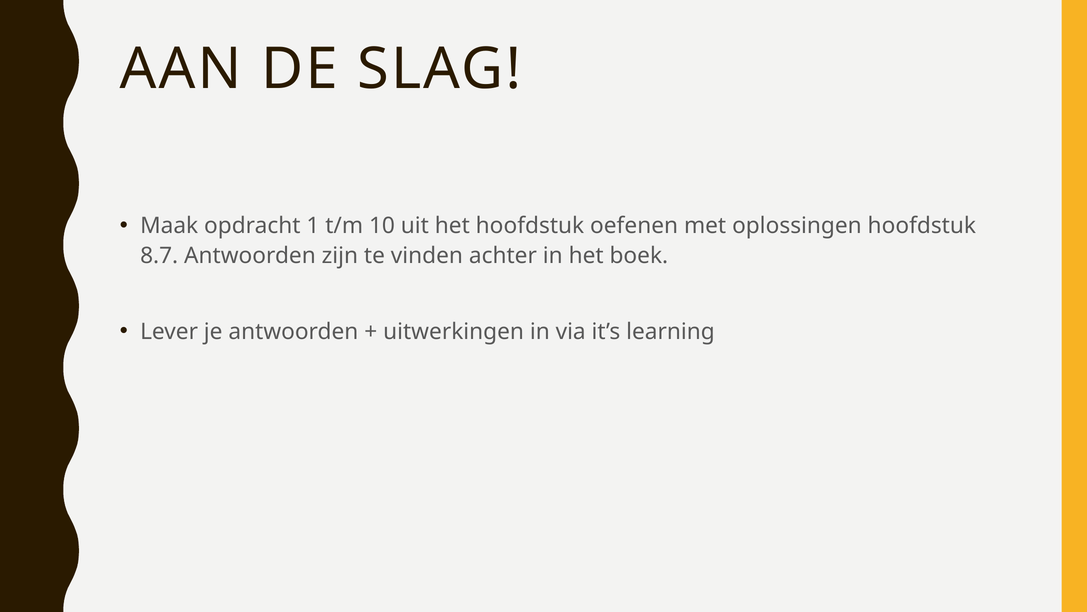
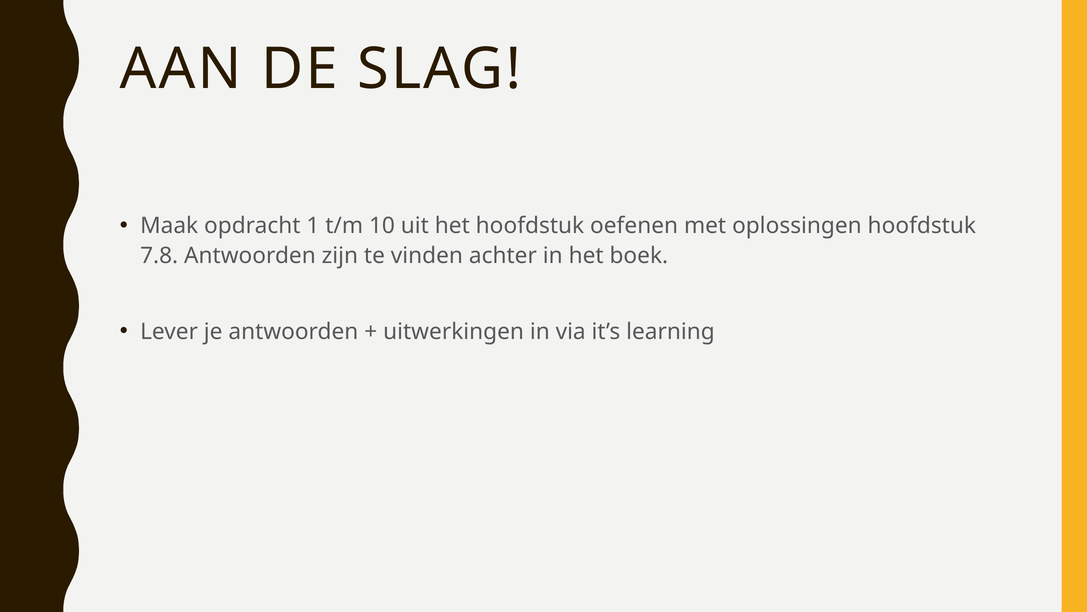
8.7: 8.7 -> 7.8 (159, 256)
